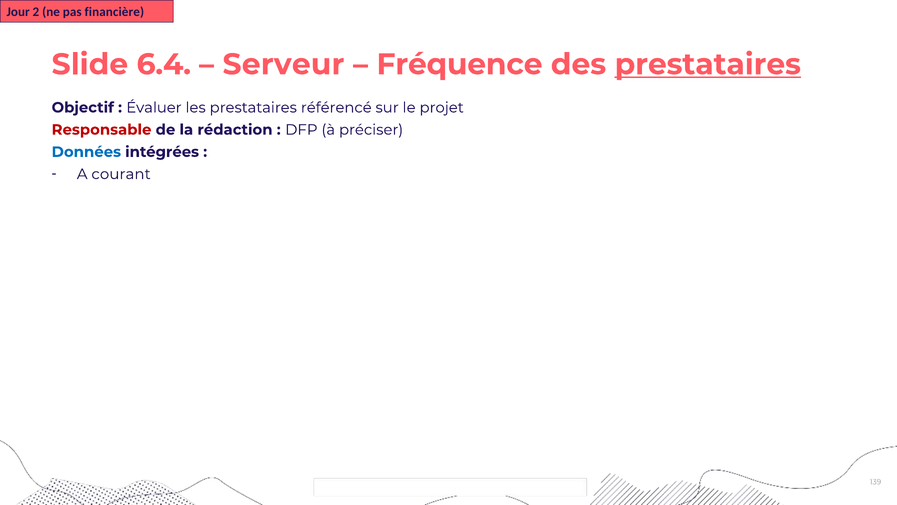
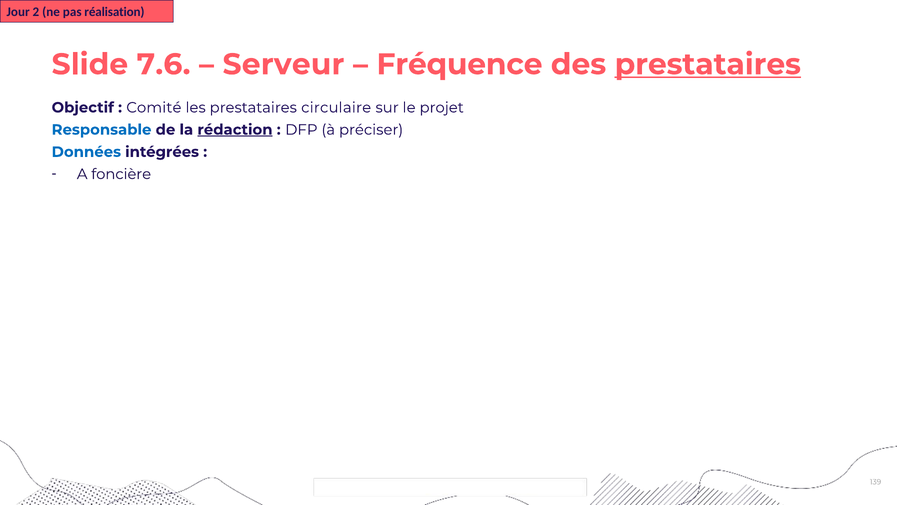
financière: financière -> réalisation (114, 12)
6.4: 6.4 -> 7.6 (164, 64)
Évaluer: Évaluer -> Comité (154, 107)
référencé: référencé -> circulaire (336, 107)
Responsable colour: red -> blue (101, 130)
rédaction underline: none -> present (235, 130)
courant: courant -> foncière (121, 174)
